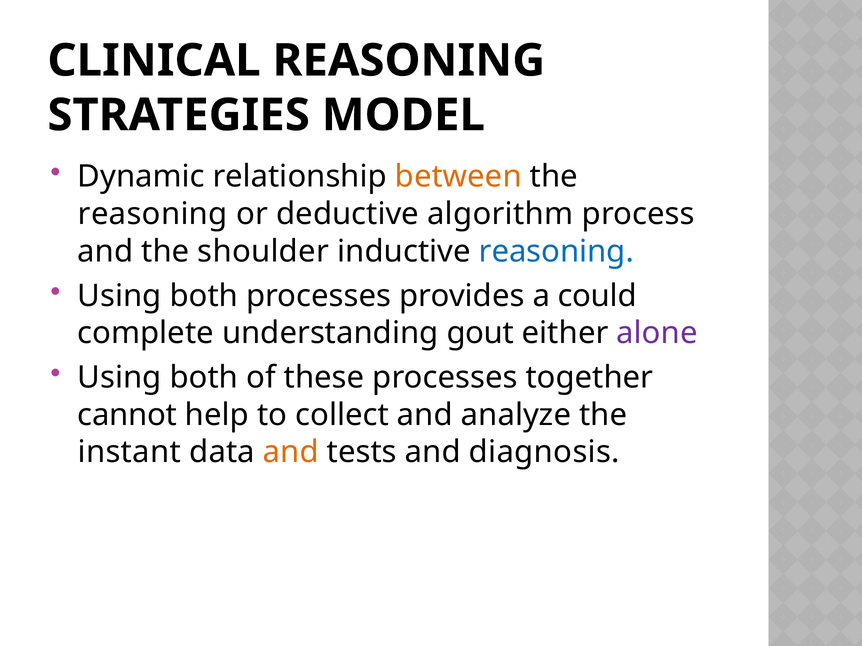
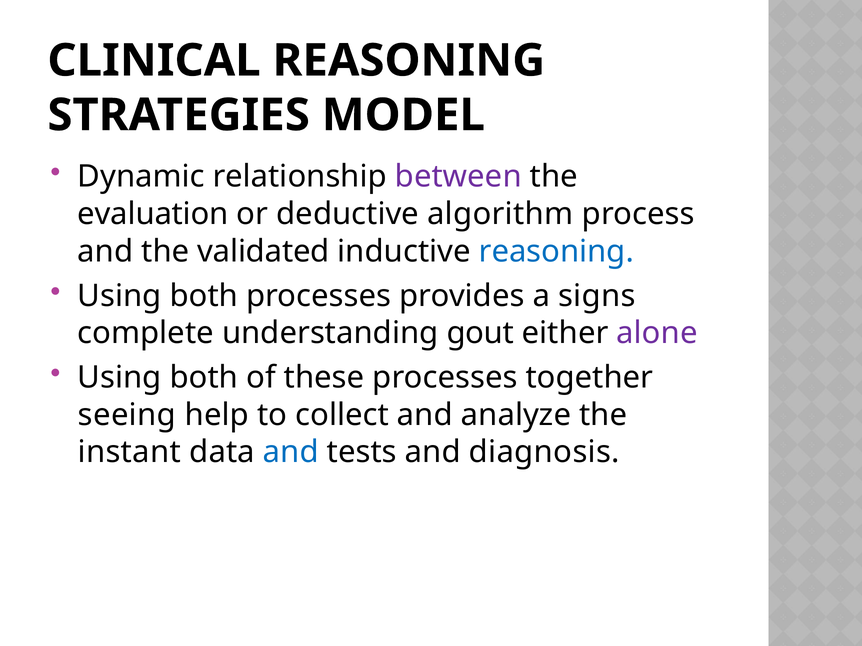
between colour: orange -> purple (458, 177)
reasoning: reasoning -> evaluation (153, 214)
shoulder: shoulder -> validated (263, 251)
could: could -> signs (597, 296)
cannot: cannot -> seeing (127, 415)
and colour: orange -> blue (291, 453)
